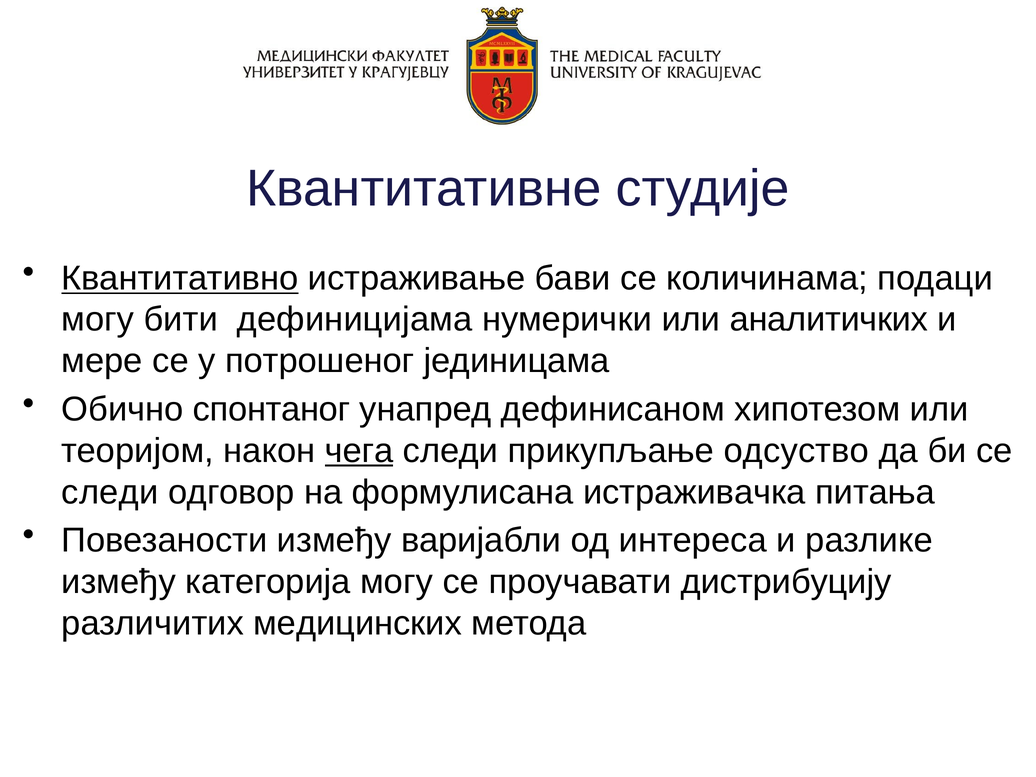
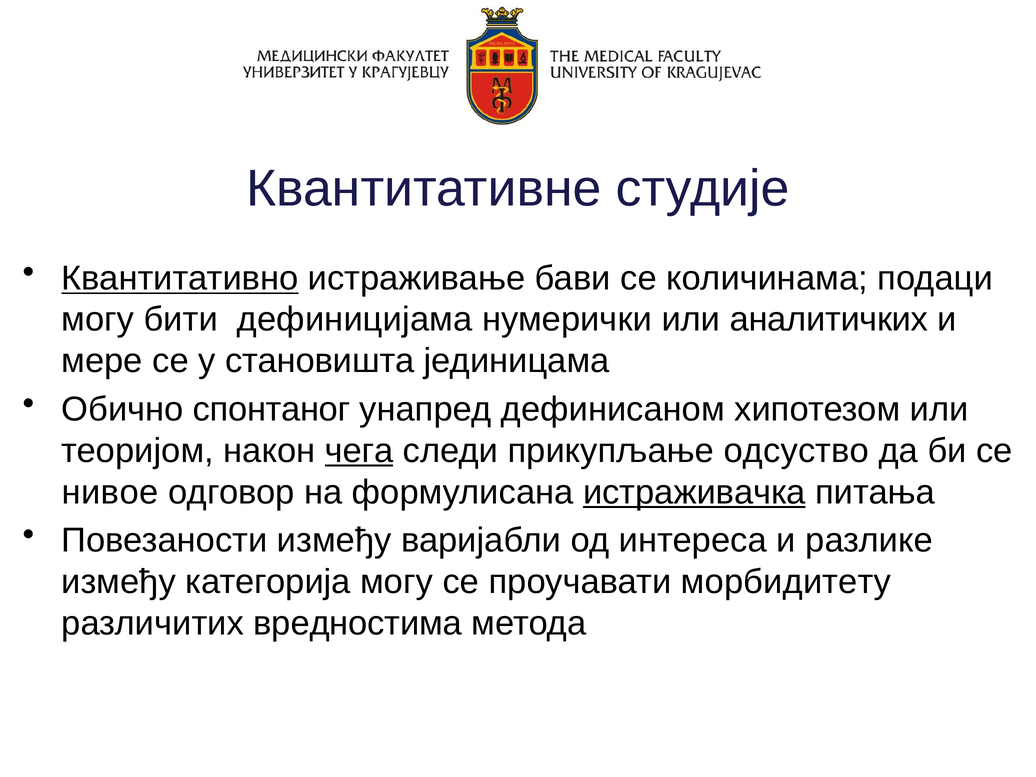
потрошеног: потрошеног -> становишта (320, 361)
следи: следи -> нивое (110, 492)
истраживачка underline: none -> present (694, 492)
дистрибуцију: дистрибуцију -> морбидитету (786, 582)
медицинских: медицинских -> вредностима (358, 623)
